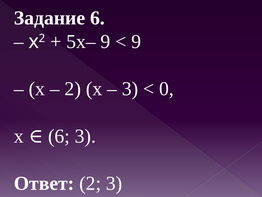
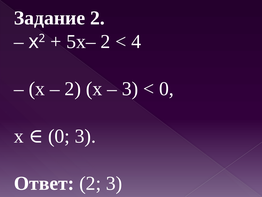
Задание 6: 6 -> 2 (97, 18)
5x– 9: 9 -> 2 (105, 41)
9: 9 -> 4 (136, 41)
х 6: 6 -> 0 (59, 136)
